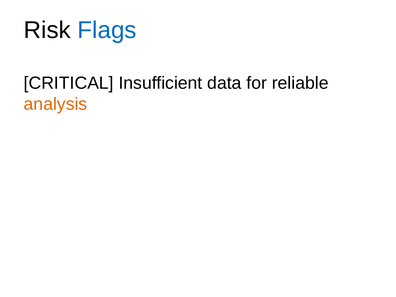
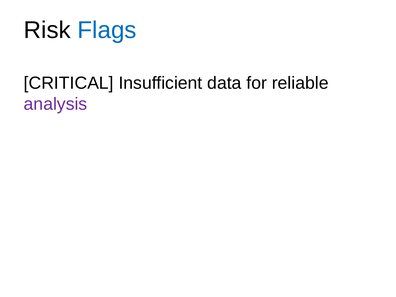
analysis colour: orange -> purple (55, 104)
